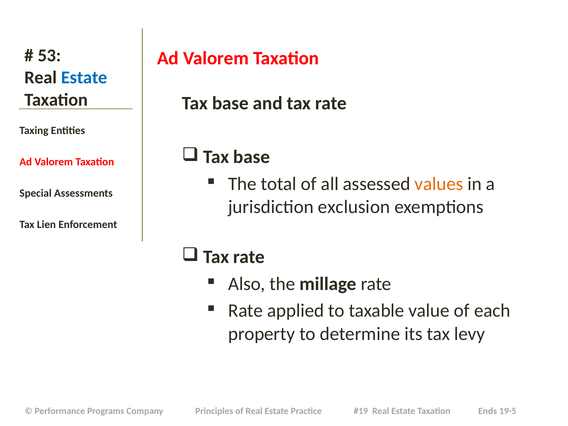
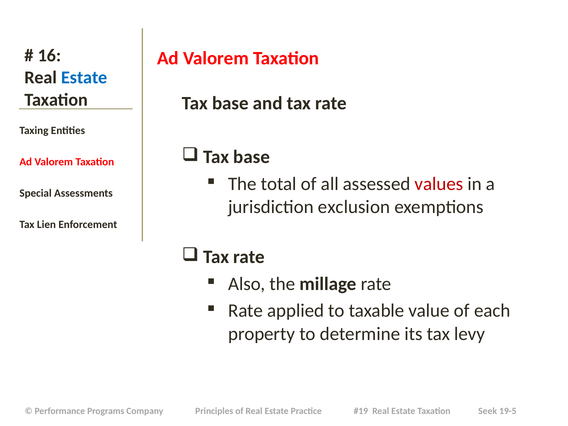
53: 53 -> 16 (49, 55)
values colour: orange -> red (439, 184)
Ends: Ends -> Seek (488, 411)
